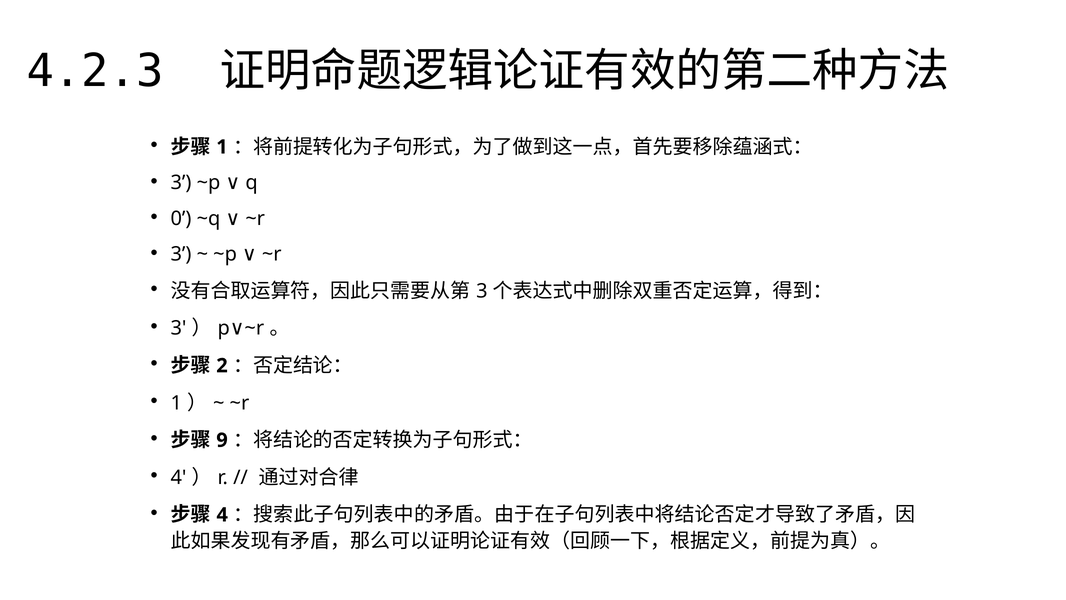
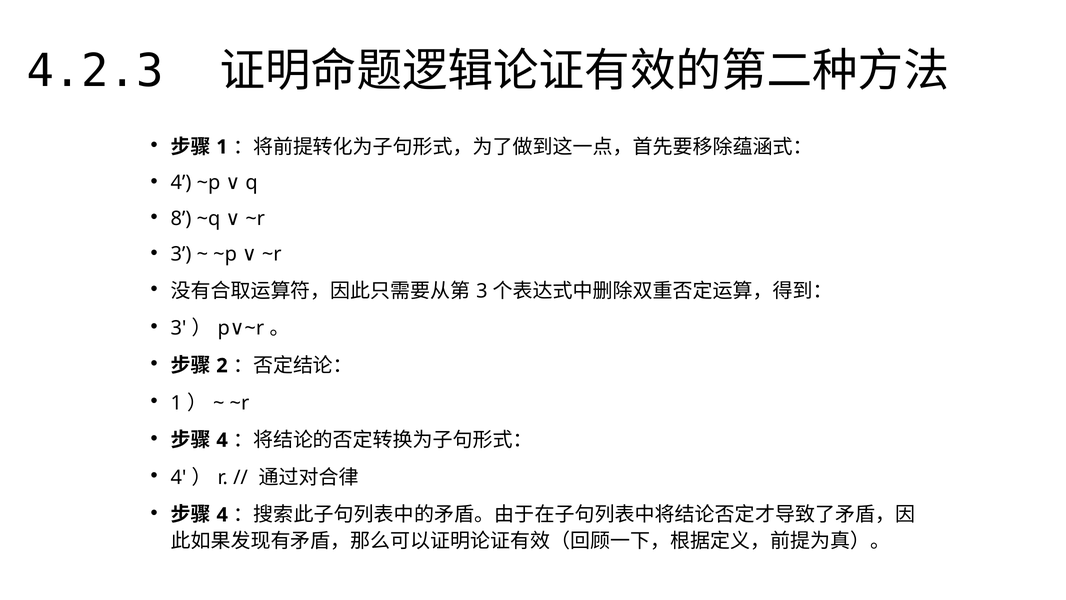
3: 3 -> 4 (181, 183)
0: 0 -> 8 (181, 218)
9: 9 -> 4 (222, 440)
